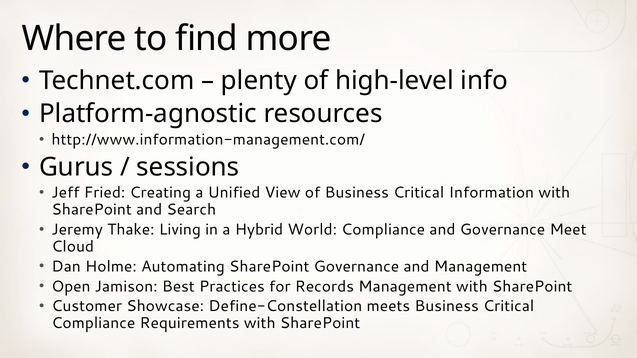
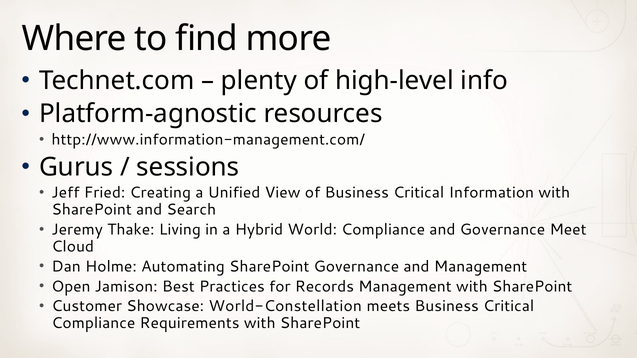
Define-Constellation: Define-Constellation -> World-Constellation (285, 307)
